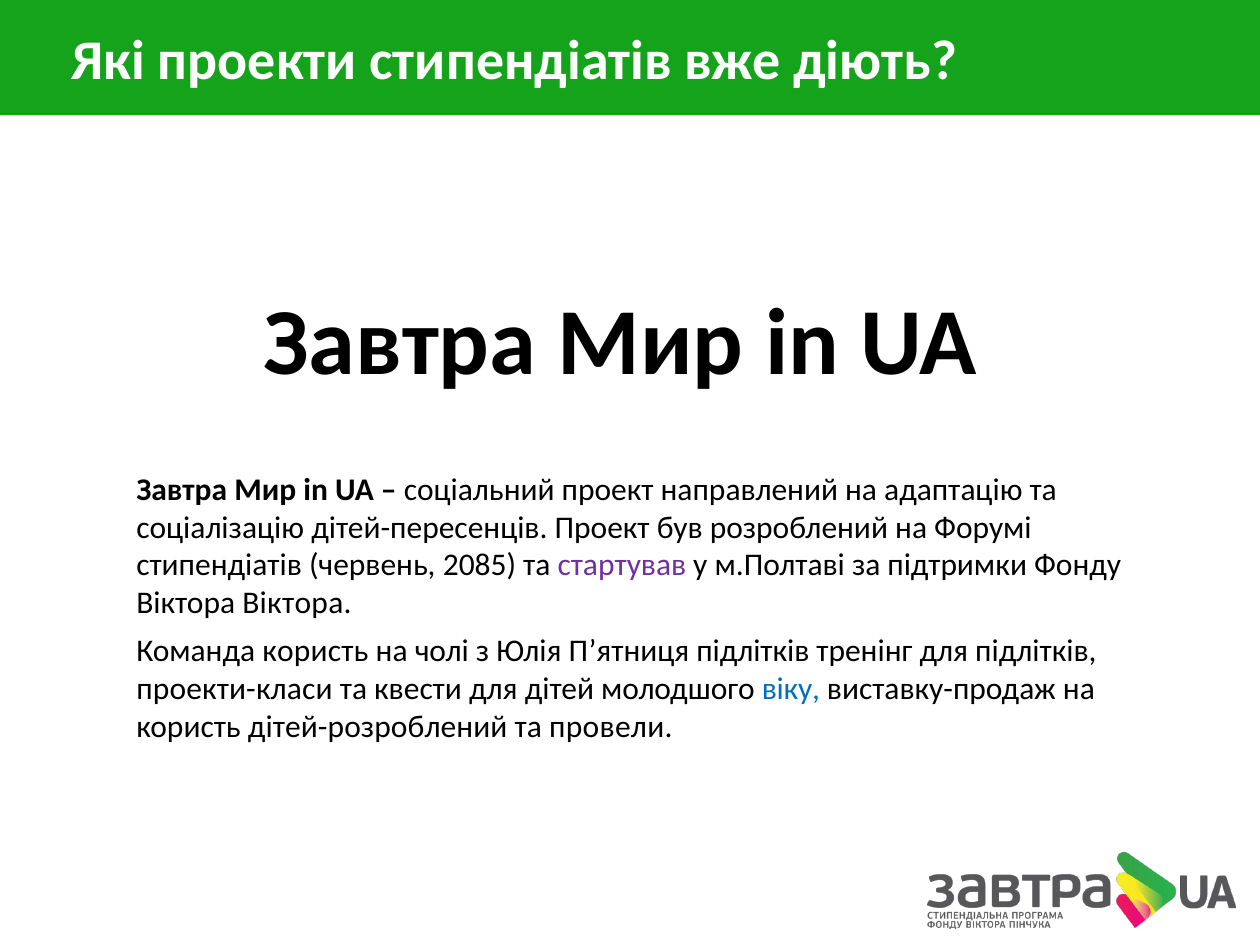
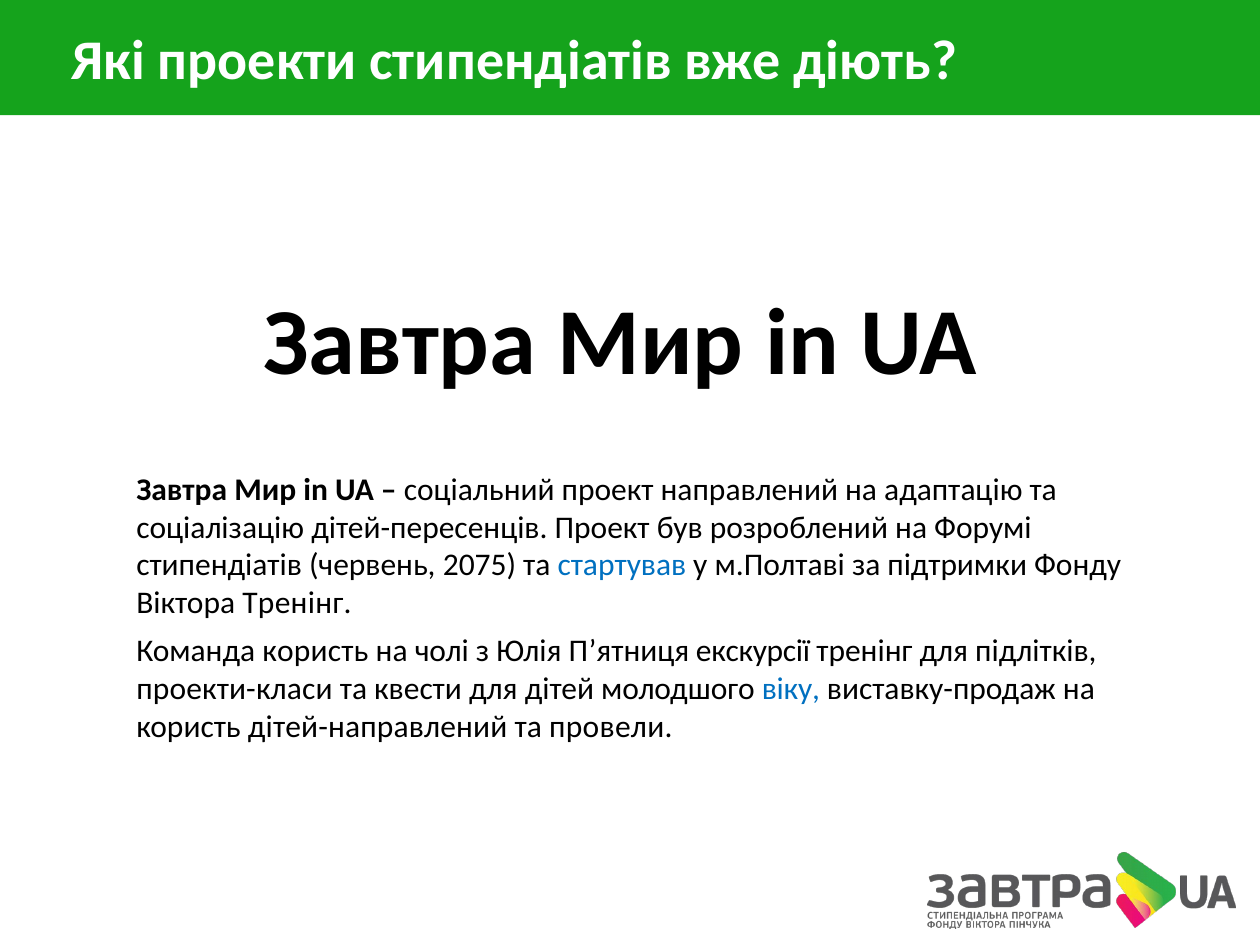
2085: 2085 -> 2075 (479, 565)
стартував colour: purple -> blue (622, 565)
Віктора Віктора: Віктора -> Тренінг (297, 603)
П’ятниця підлітків: підлітків -> екскурсії (753, 652)
дітей-розроблений: дітей-розроблений -> дітей-направлений (378, 727)
